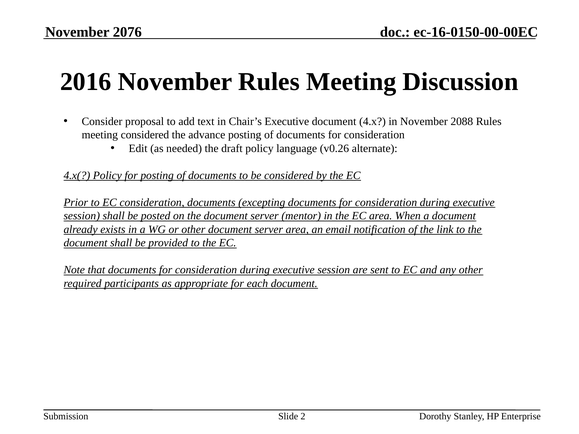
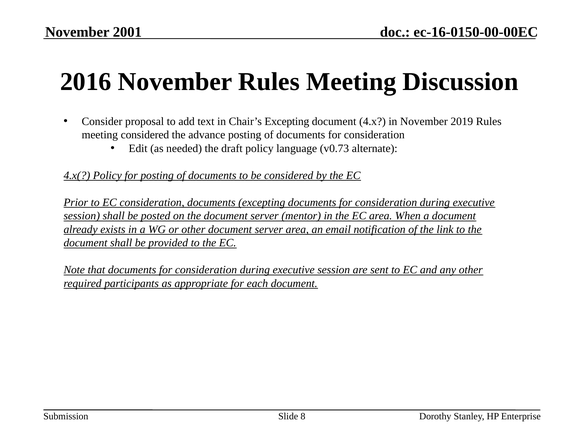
2076: 2076 -> 2001 (127, 32)
Chair’s Executive: Executive -> Excepting (287, 121)
2088: 2088 -> 2019 (462, 121)
v0.26: v0.26 -> v0.73 (334, 148)
2: 2 -> 8 (303, 416)
